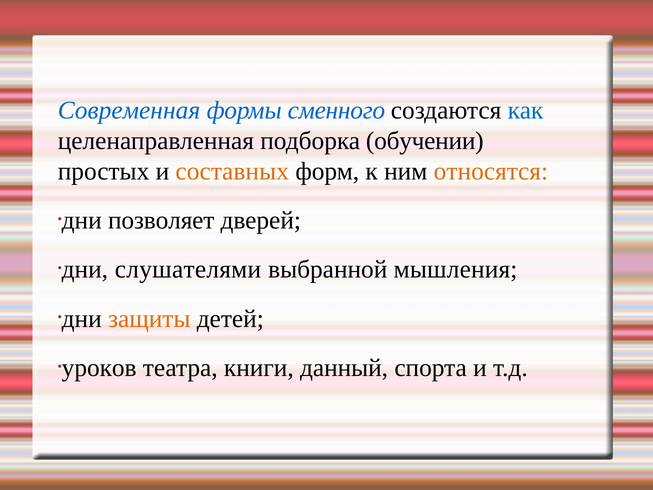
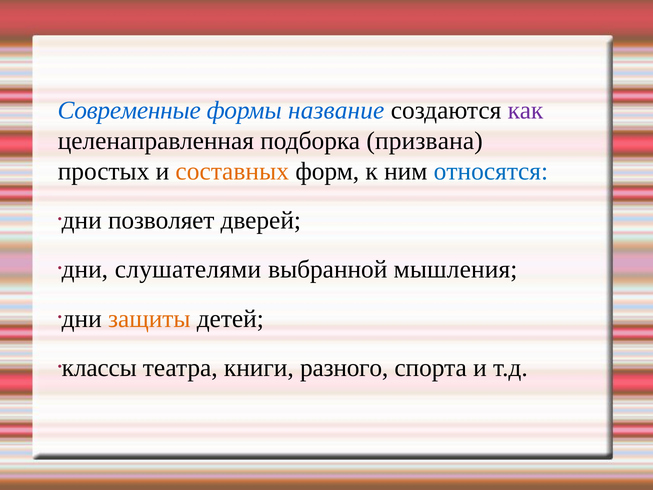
Современная: Современная -> Современные (129, 110)
сменного: сменного -> название (336, 110)
как colour: blue -> purple (525, 110)
обучении: обучении -> призвана (425, 141)
относятся colour: orange -> blue (491, 171)
уроков: уроков -> классы (99, 368)
данный: данный -> разного (344, 368)
